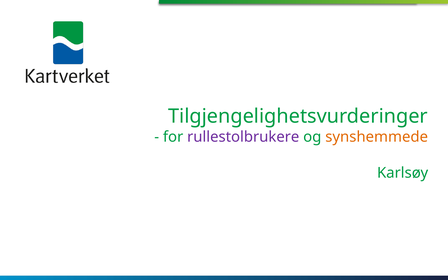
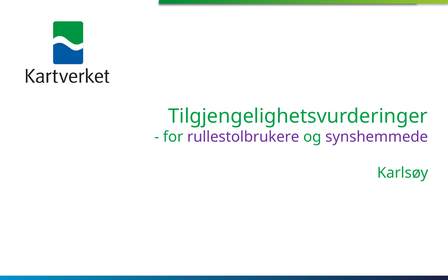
synshemmede colour: orange -> purple (377, 137)
